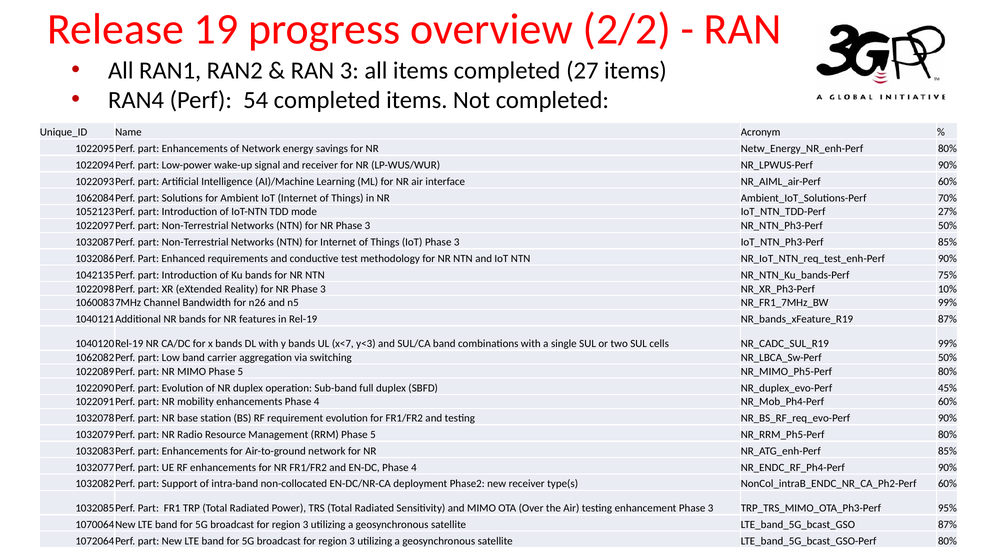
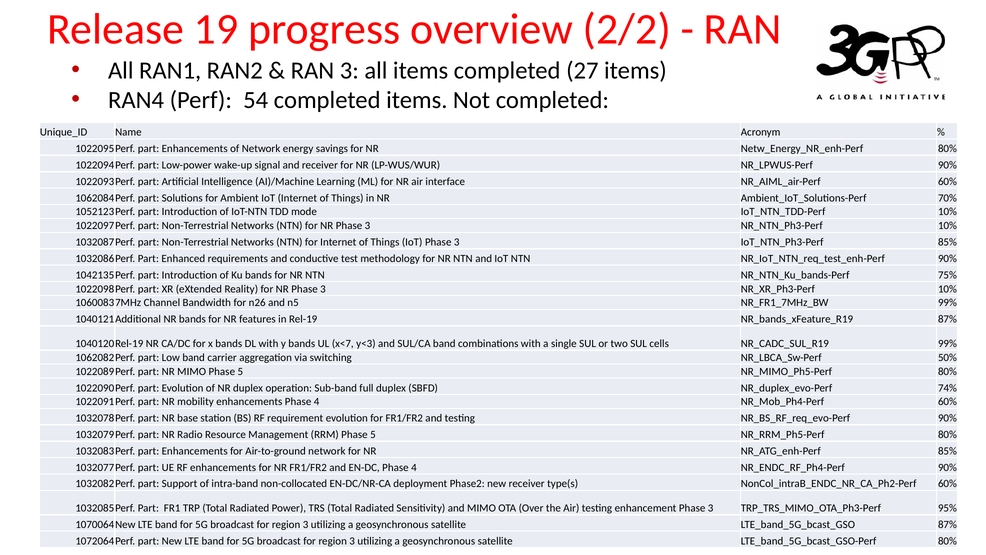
27%: 27% -> 10% (947, 212)
50%: 50% -> 10% (947, 226)
45%: 45% -> 74% (947, 388)
